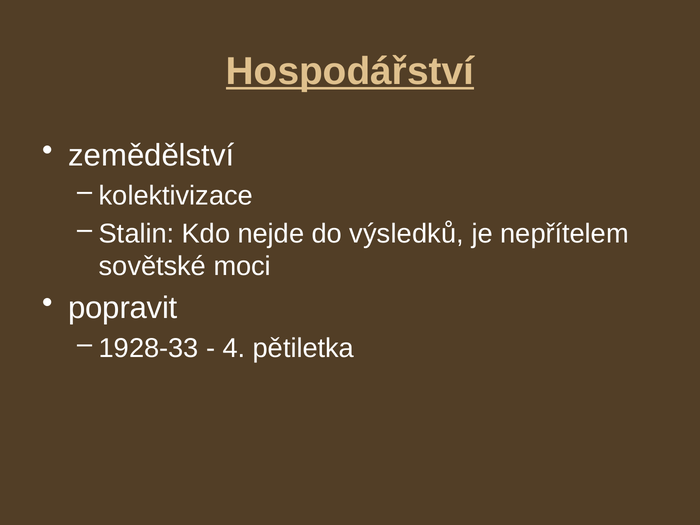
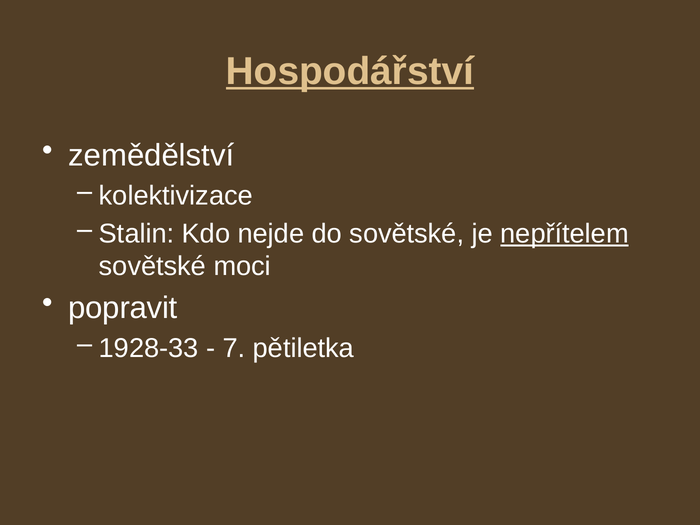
do výsledků: výsledků -> sovětské (407, 234)
nepřítelem underline: none -> present (565, 234)
4: 4 -> 7 (234, 348)
